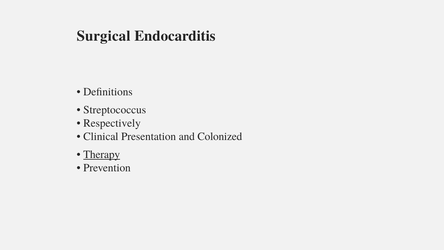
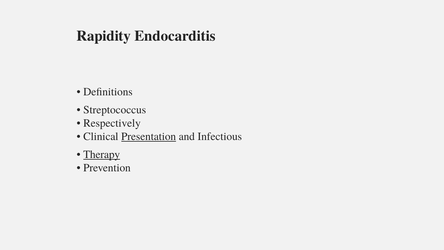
Surgical: Surgical -> Rapidity (104, 36)
Presentation underline: none -> present (149, 136)
Colonized: Colonized -> Infectious (220, 136)
